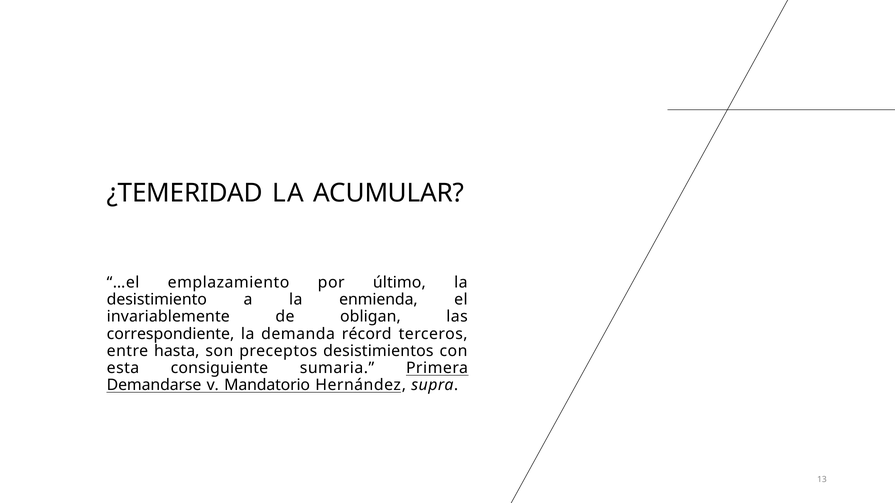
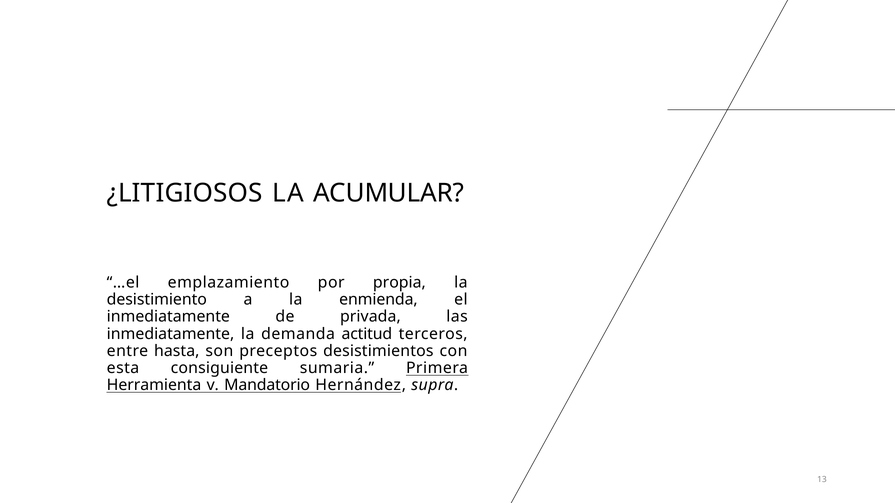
¿TEMERIDAD: ¿TEMERIDAD -> ¿LITIGIOSOS (185, 194)
último: último -> propia (399, 283)
invariablemente: invariablemente -> inmediatamente (168, 317)
obligan: obligan -> privada (370, 317)
correspondiente: correspondiente -> inmediatamente (170, 334)
récord: récord -> actitud (367, 334)
Demandarse: Demandarse -> Herramienta (154, 385)
